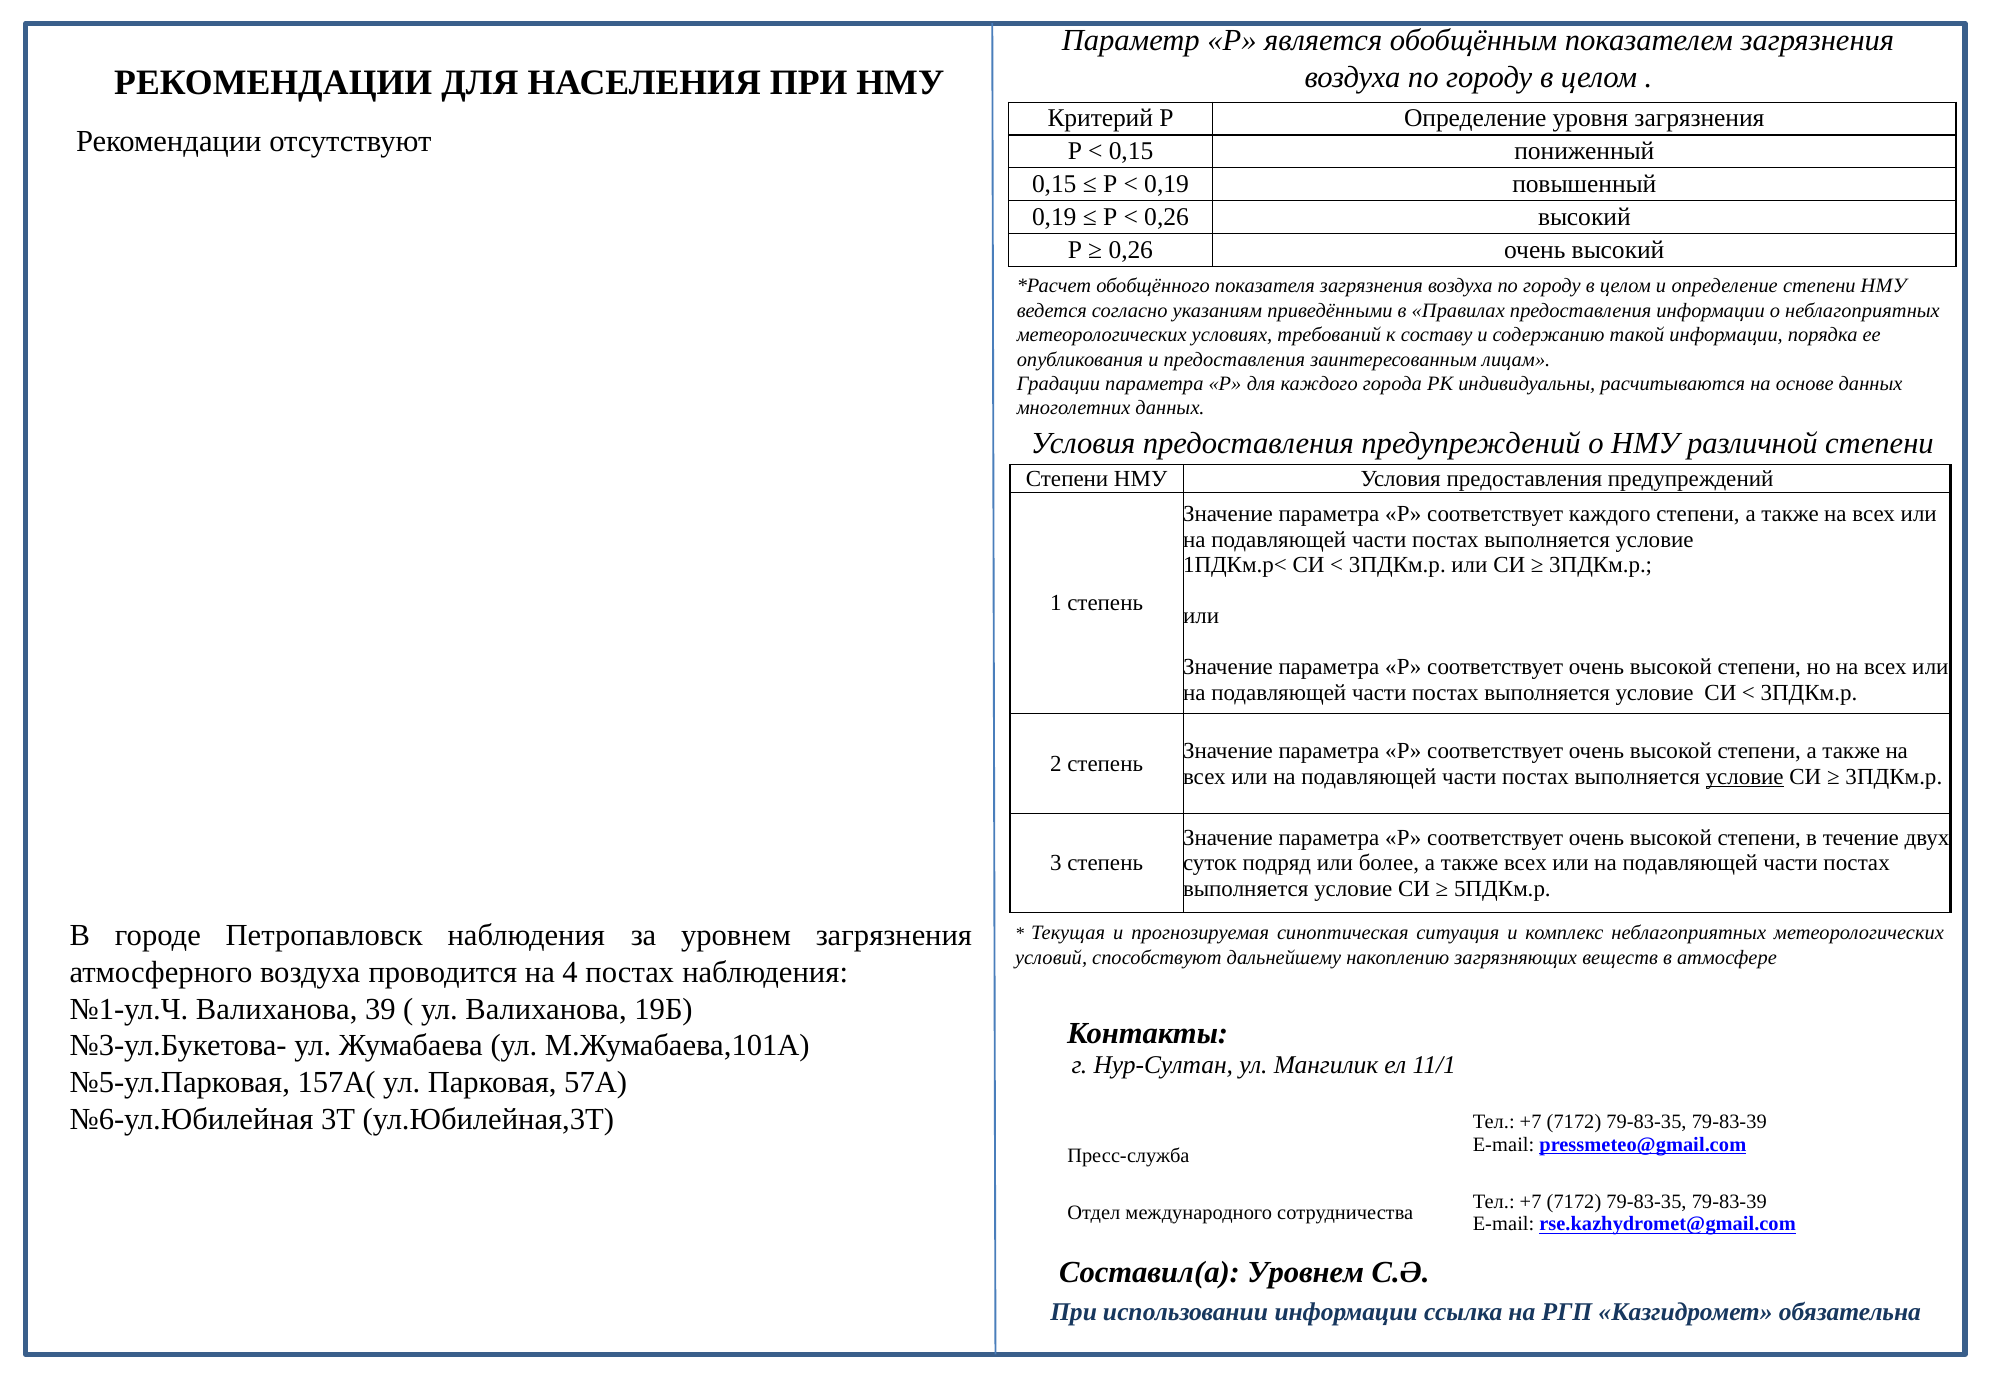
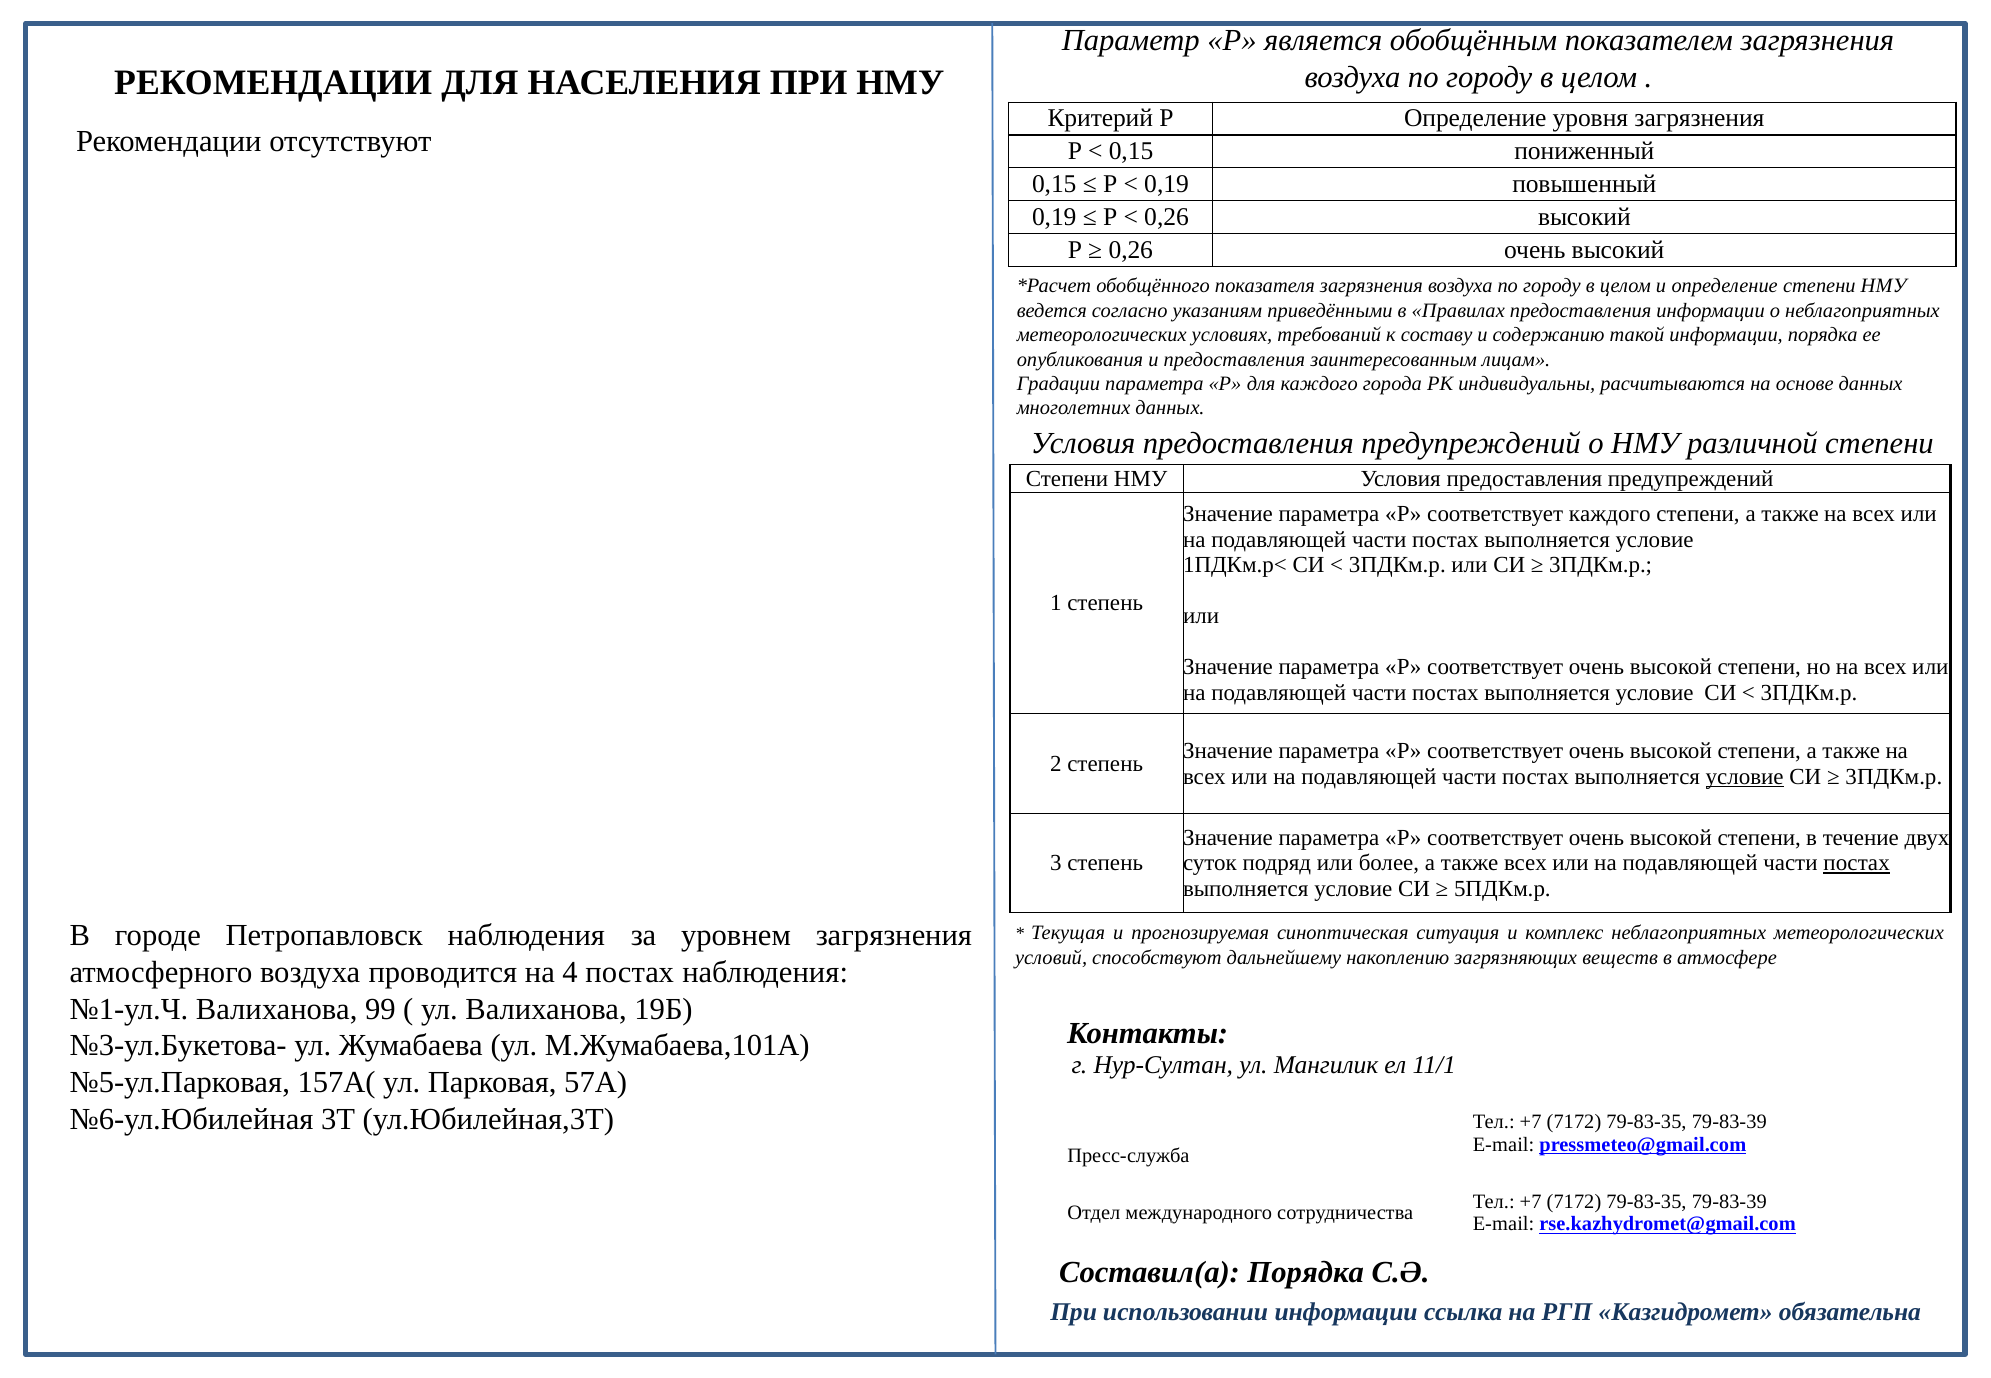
постах underline: none -> present (1857, 863)
39: 39 -> 99 (380, 1009)
Составил(а Уровнем: Уровнем -> Порядка (1306, 1273)
